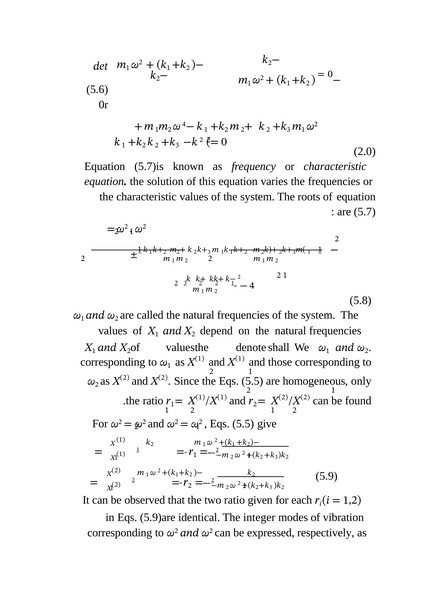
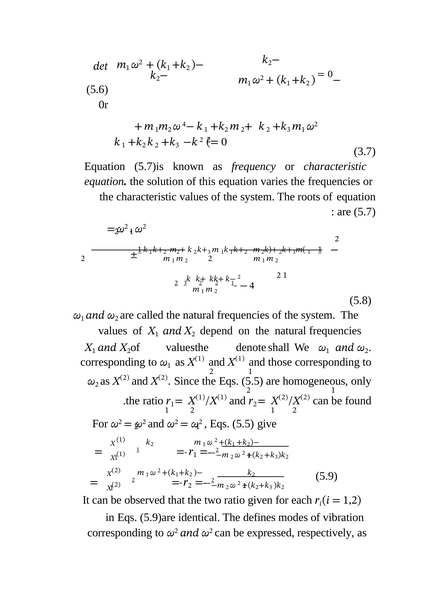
2.0: 2.0 -> 3.7 (365, 151)
integer: integer -> defines (259, 517)
